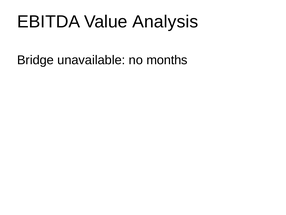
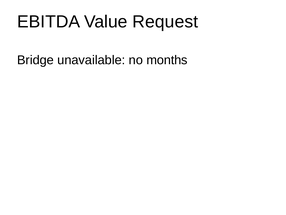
Analysis: Analysis -> Request (165, 22)
